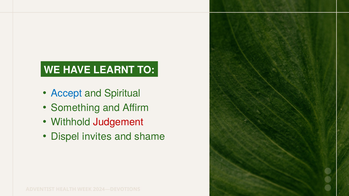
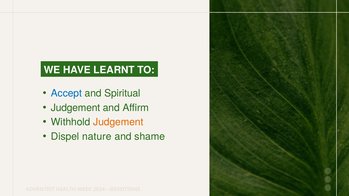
Something: Something -> Judgement (76, 108)
Judgement colour: red -> orange (118, 122)
invites: invites -> nature (97, 137)
